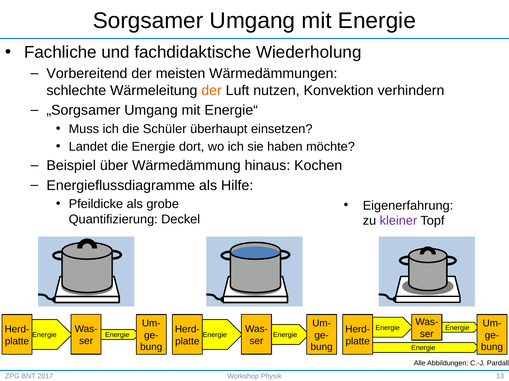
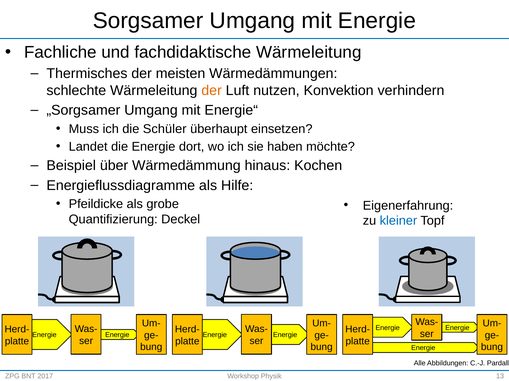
fachdidaktische Wiederholung: Wiederholung -> Wärmeleitung (309, 52)
Vorbereitend: Vorbereitend -> Thermisches (87, 74)
kleiner colour: purple -> blue (398, 221)
